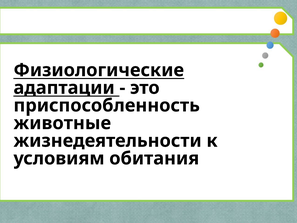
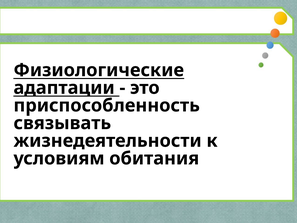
животные: животные -> связывать (62, 123)
